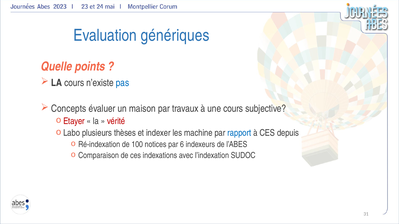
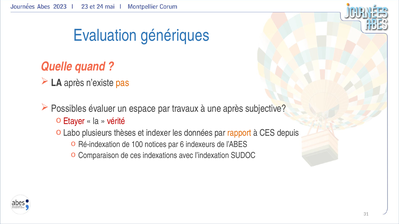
points: points -> quand (90, 67)
LA cours: cours -> après (74, 83)
pas colour: blue -> orange (123, 83)
Concepts: Concepts -> Possibles (69, 109)
maison: maison -> espace (142, 109)
une cours: cours -> après (233, 109)
machine: machine -> données (198, 133)
rapport colour: blue -> orange (239, 133)
